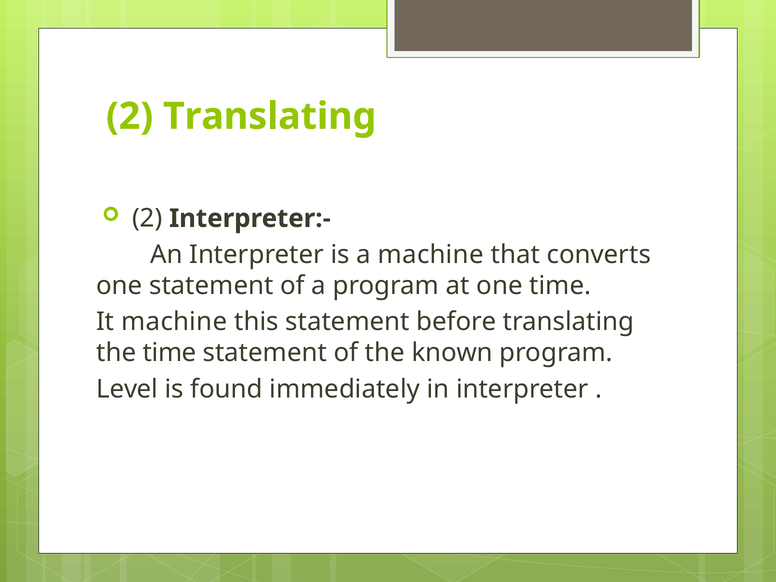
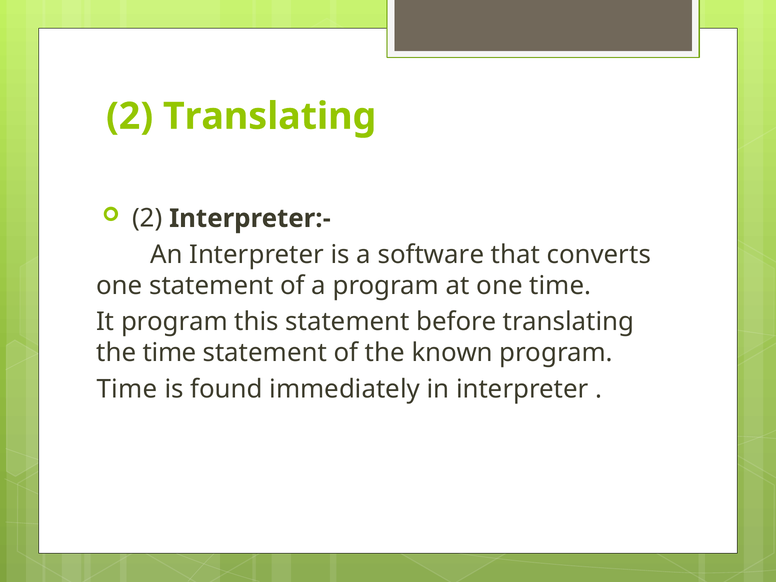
a machine: machine -> software (431, 255)
It machine: machine -> program (174, 322)
Level: Level -> Time (127, 389)
